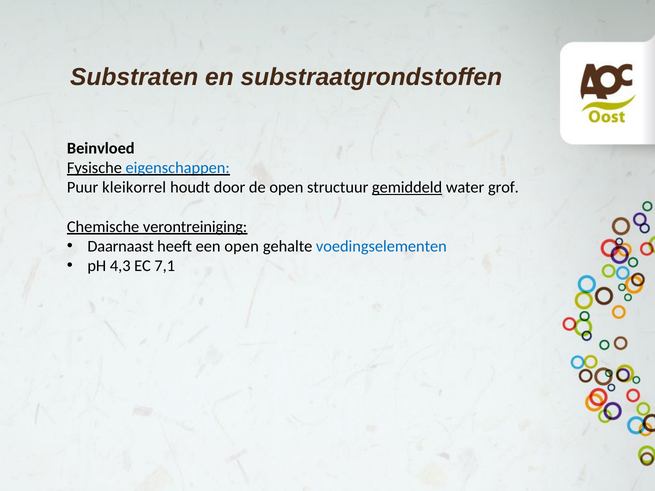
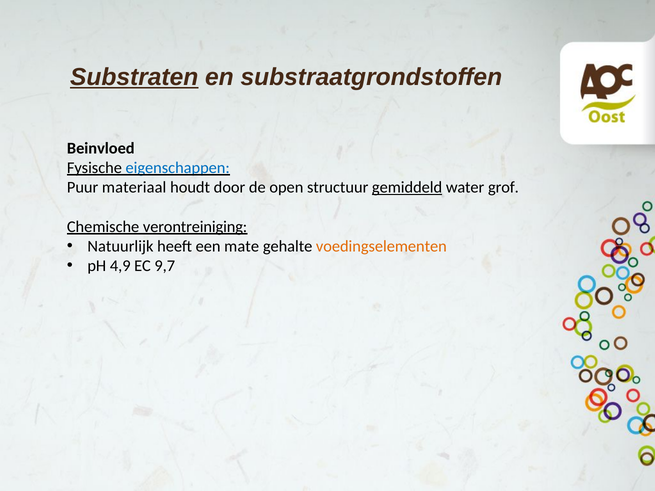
Substraten underline: none -> present (134, 77)
kleikorrel: kleikorrel -> materiaal (134, 187)
Daarnaast: Daarnaast -> Natuurlijk (120, 246)
een open: open -> mate (242, 246)
voedingselementen colour: blue -> orange (381, 246)
4,3: 4,3 -> 4,9 (120, 266)
7,1: 7,1 -> 9,7 (165, 266)
